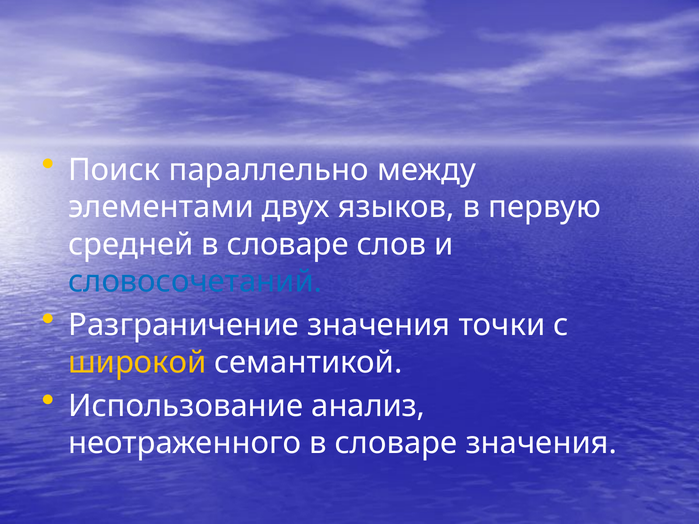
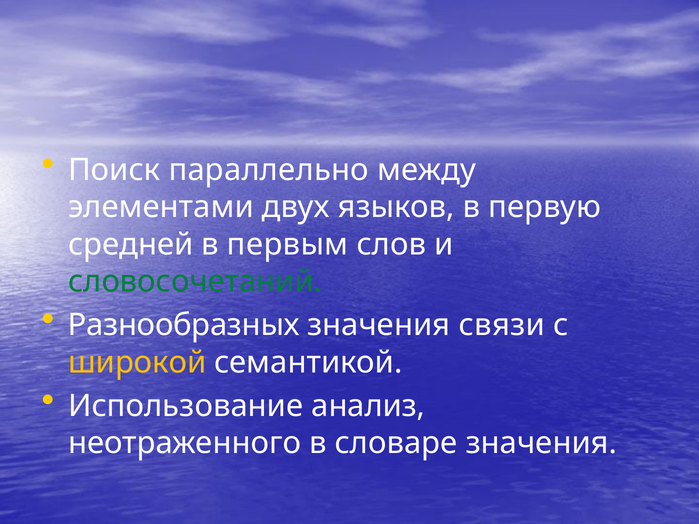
словаре: словаре -> первым (288, 245)
словосочетаний colour: blue -> green (195, 282)
Разграничение: Разграничение -> Разнообразных (184, 325)
точки: точки -> связи (502, 325)
